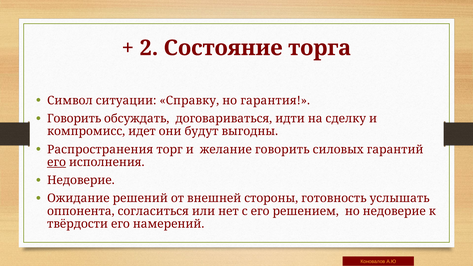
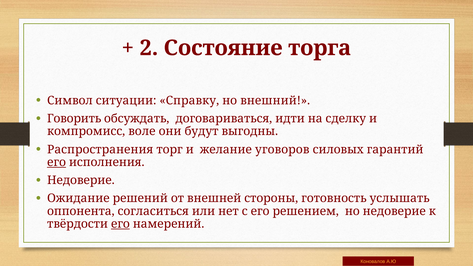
гарантия: гарантия -> внешний (275, 101)
идет: идет -> воле (142, 131)
желание говорить: говорить -> уговоров (282, 150)
его underline: none -> present (120, 224)
